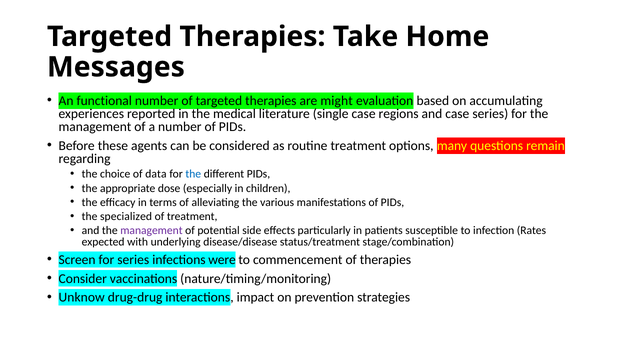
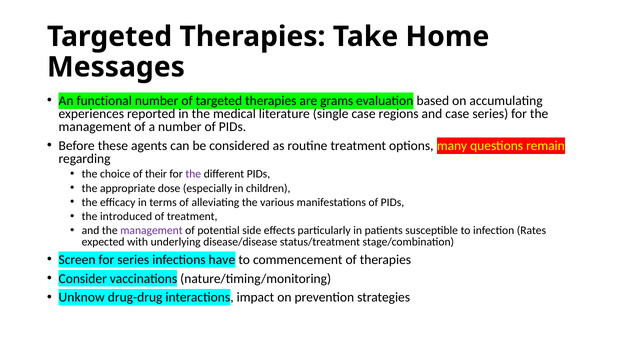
might: might -> grams (337, 101)
data: data -> their (156, 174)
the colour: blue -> purple (193, 174)
specialized: specialized -> introduced (126, 216)
were: were -> have (222, 260)
